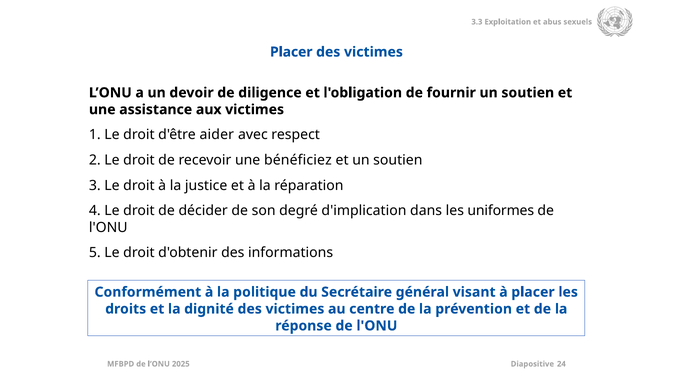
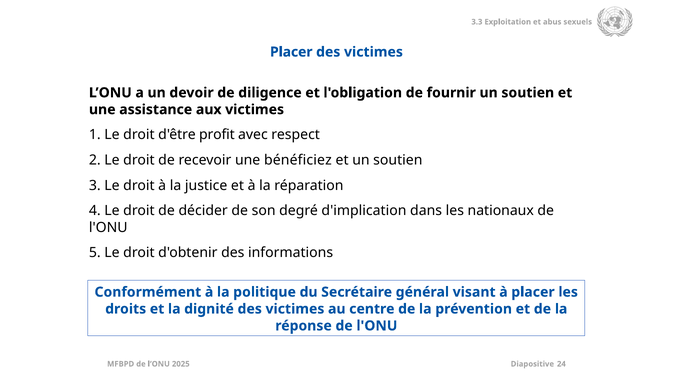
aider: aider -> profit (217, 135)
uniformes: uniformes -> nationaux (501, 210)
